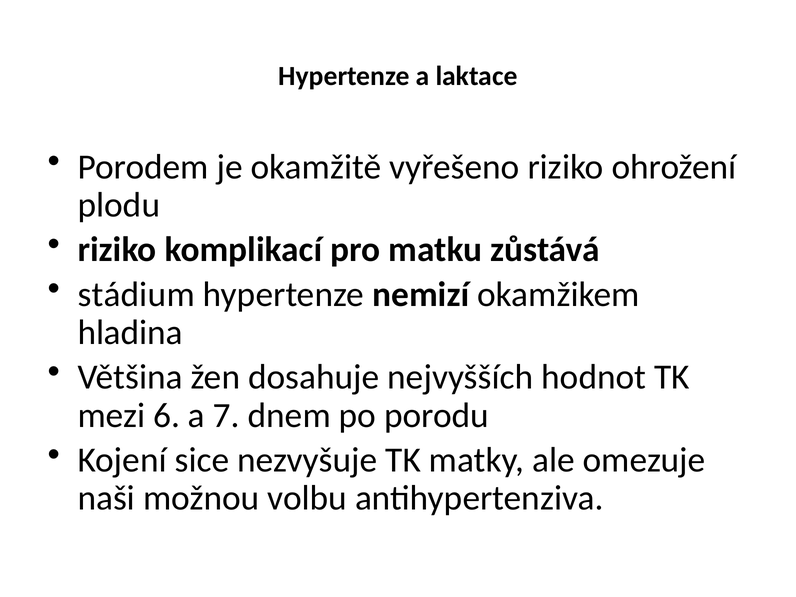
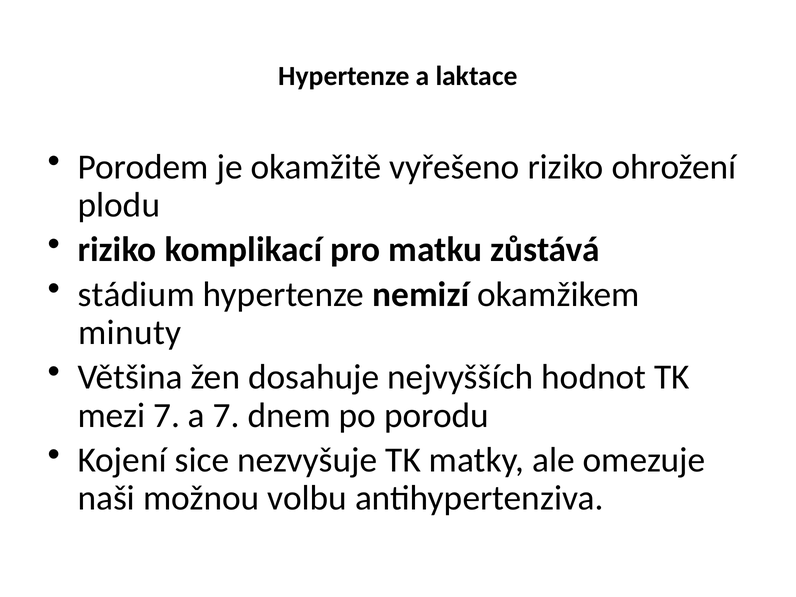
hladina: hladina -> minuty (130, 333)
mezi 6: 6 -> 7 (167, 415)
